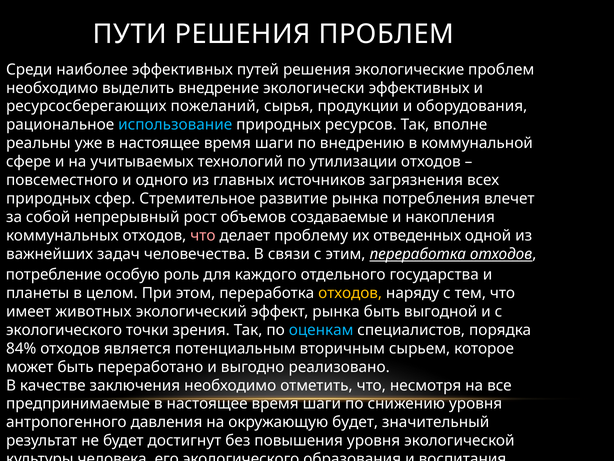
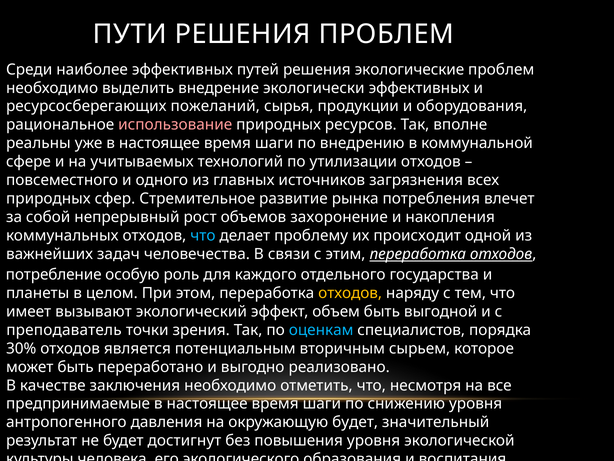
использование colour: light blue -> pink (175, 125)
создаваемые: создаваемые -> захоронение (339, 217)
что colour: pink -> light blue (203, 235)
отведенных: отведенных -> происходит (417, 235)
животных: животных -> вызывают (93, 311)
эффект рынка: рынка -> объем (336, 311)
экологического: экологического -> преподаватель (64, 330)
84%: 84% -> 30% (21, 348)
